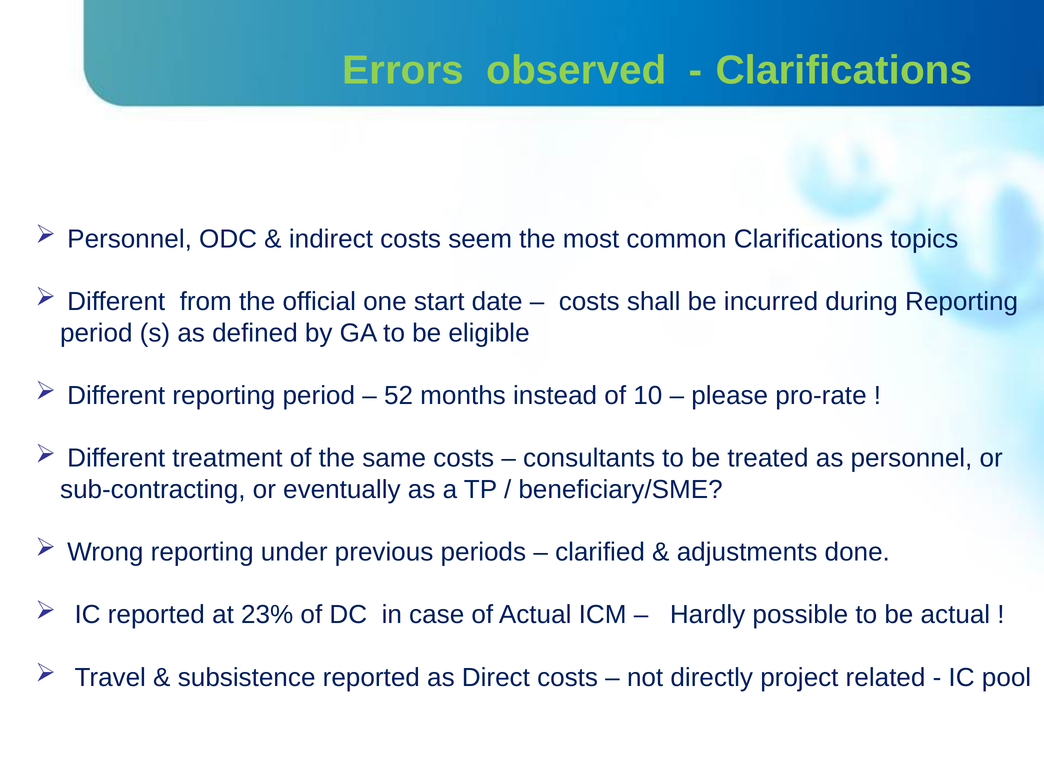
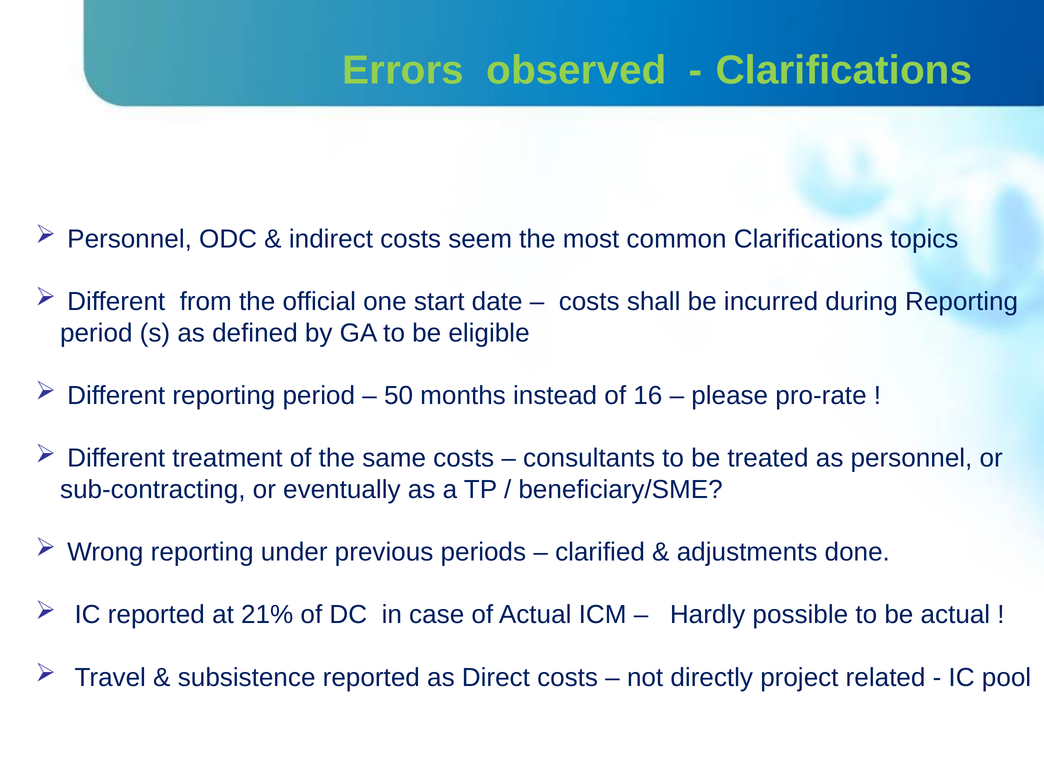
52: 52 -> 50 (399, 396)
10: 10 -> 16 (648, 396)
23%: 23% -> 21% (267, 615)
